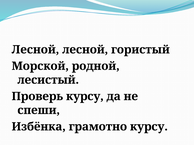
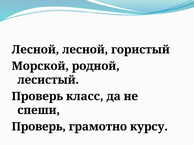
Проверь курсу: курсу -> класс (85, 97)
Избёнка: Избёнка -> Проверь (39, 127)
